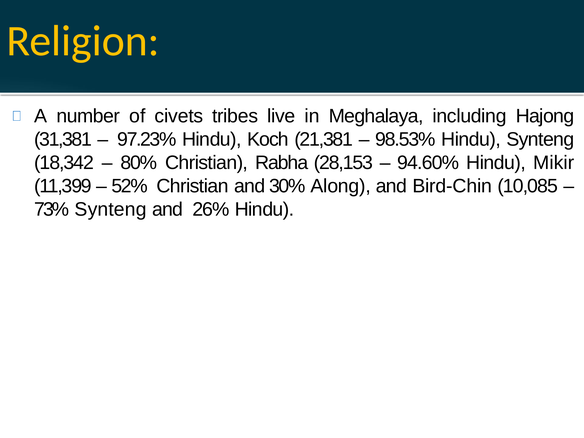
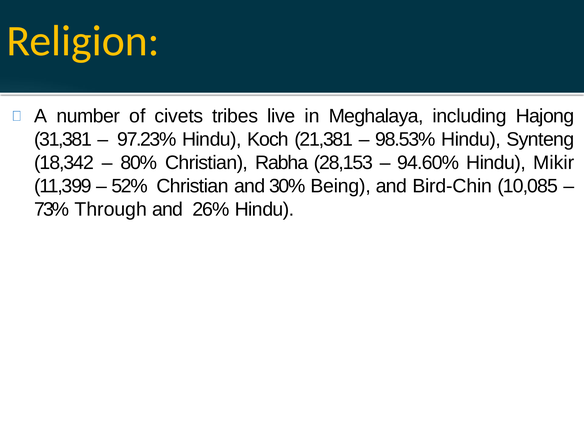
Along: Along -> Being (341, 186)
73% Synteng: Synteng -> Through (111, 210)
